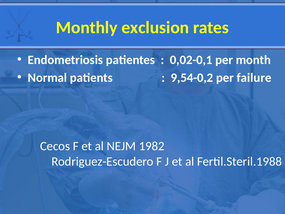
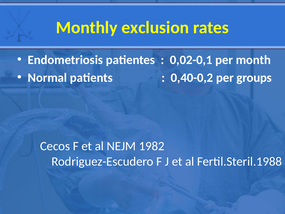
9,54-0,2: 9,54-0,2 -> 0,40-0,2 (192, 78)
failure: failure -> groups (254, 78)
